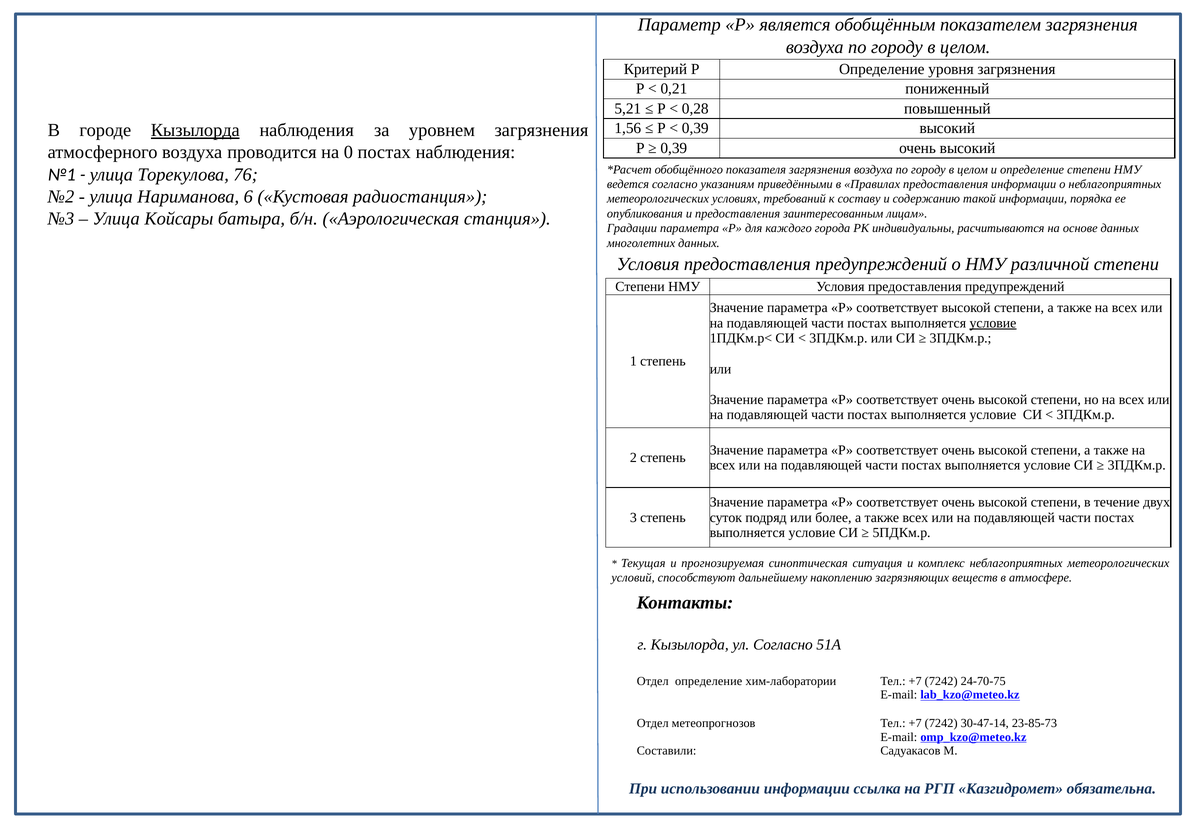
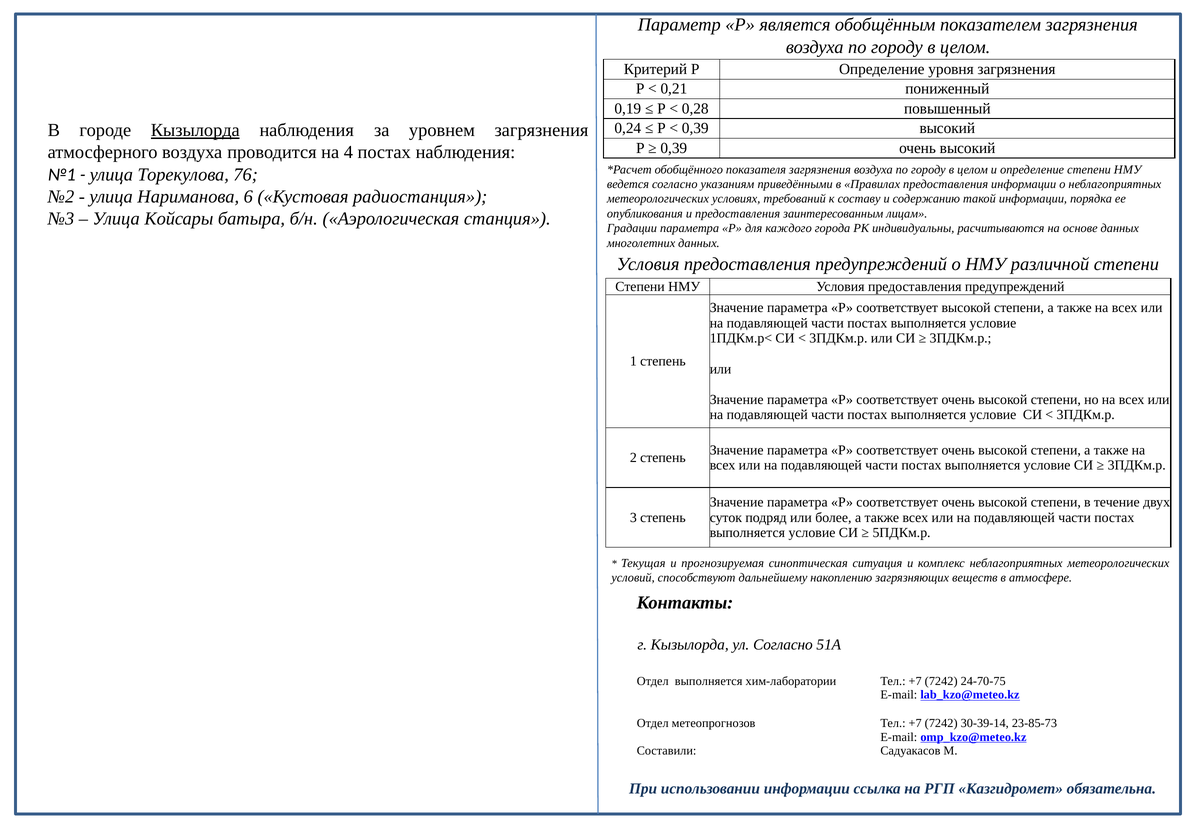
5,21: 5,21 -> 0,19 (628, 109)
1,56: 1,56 -> 0,24 (628, 128)
0: 0 -> 4 (348, 152)
условие underline: present -> none (993, 323)
Отдел определение: определение -> выполняется (709, 681)
30-47-14: 30-47-14 -> 30-39-14 (985, 723)
